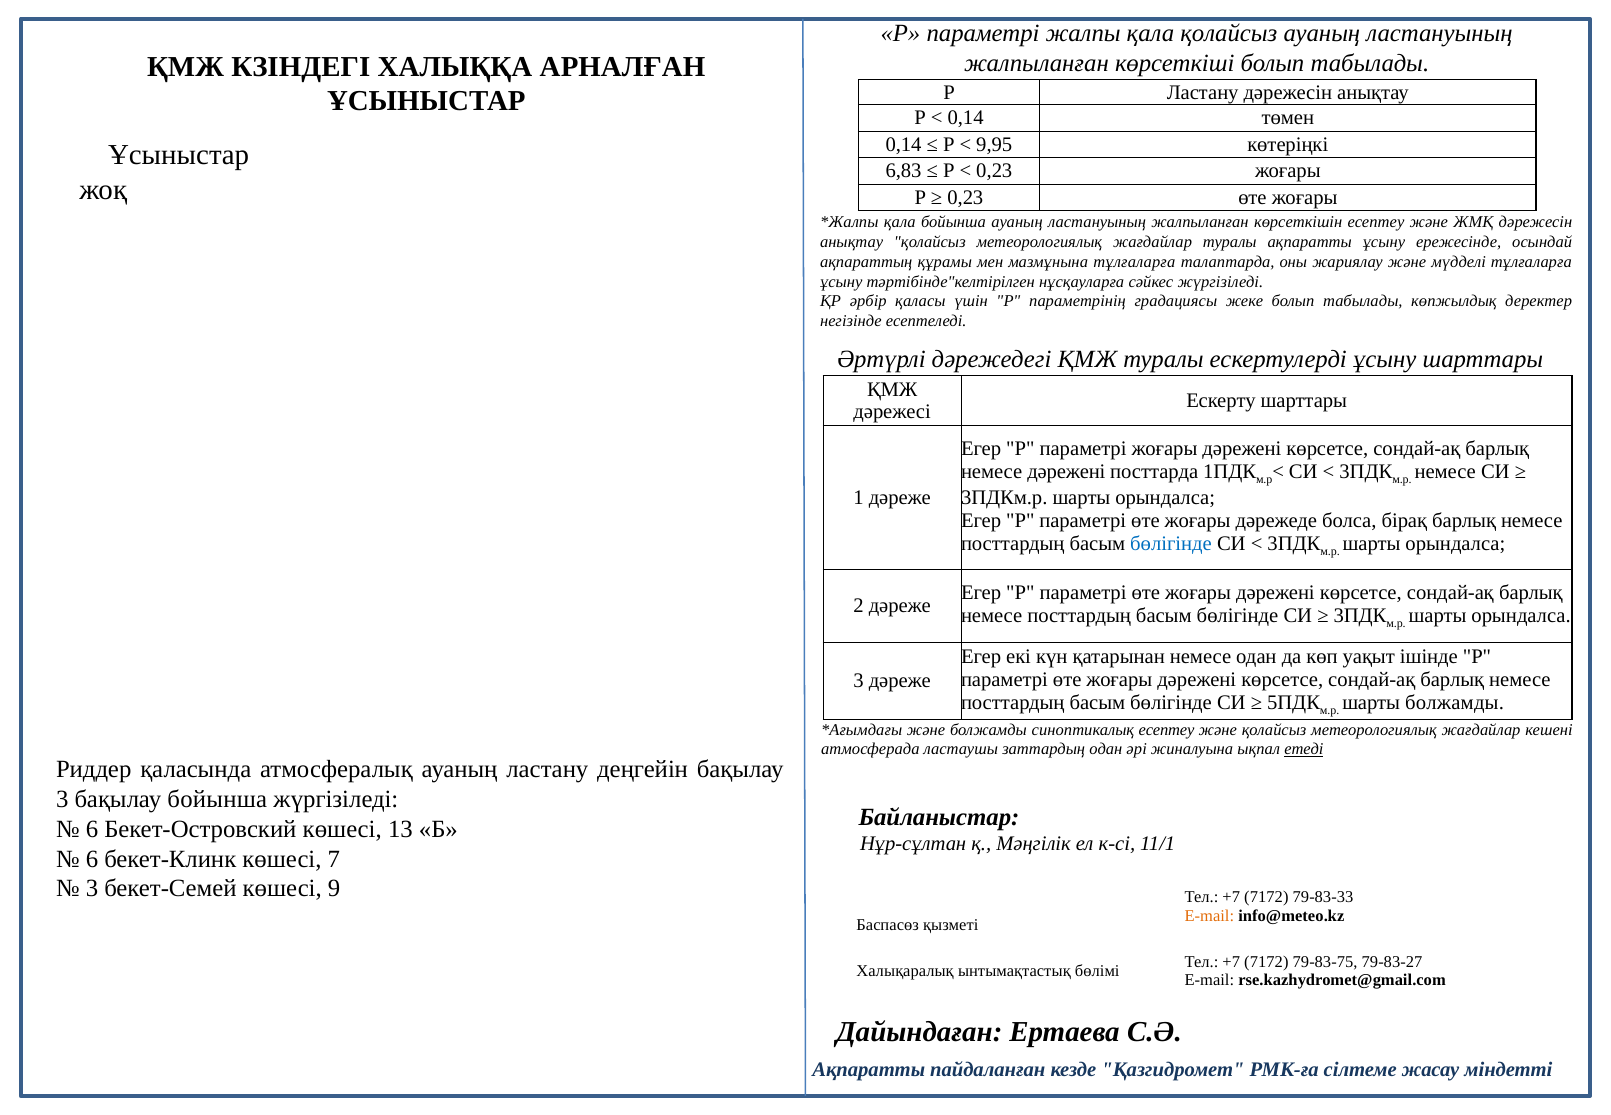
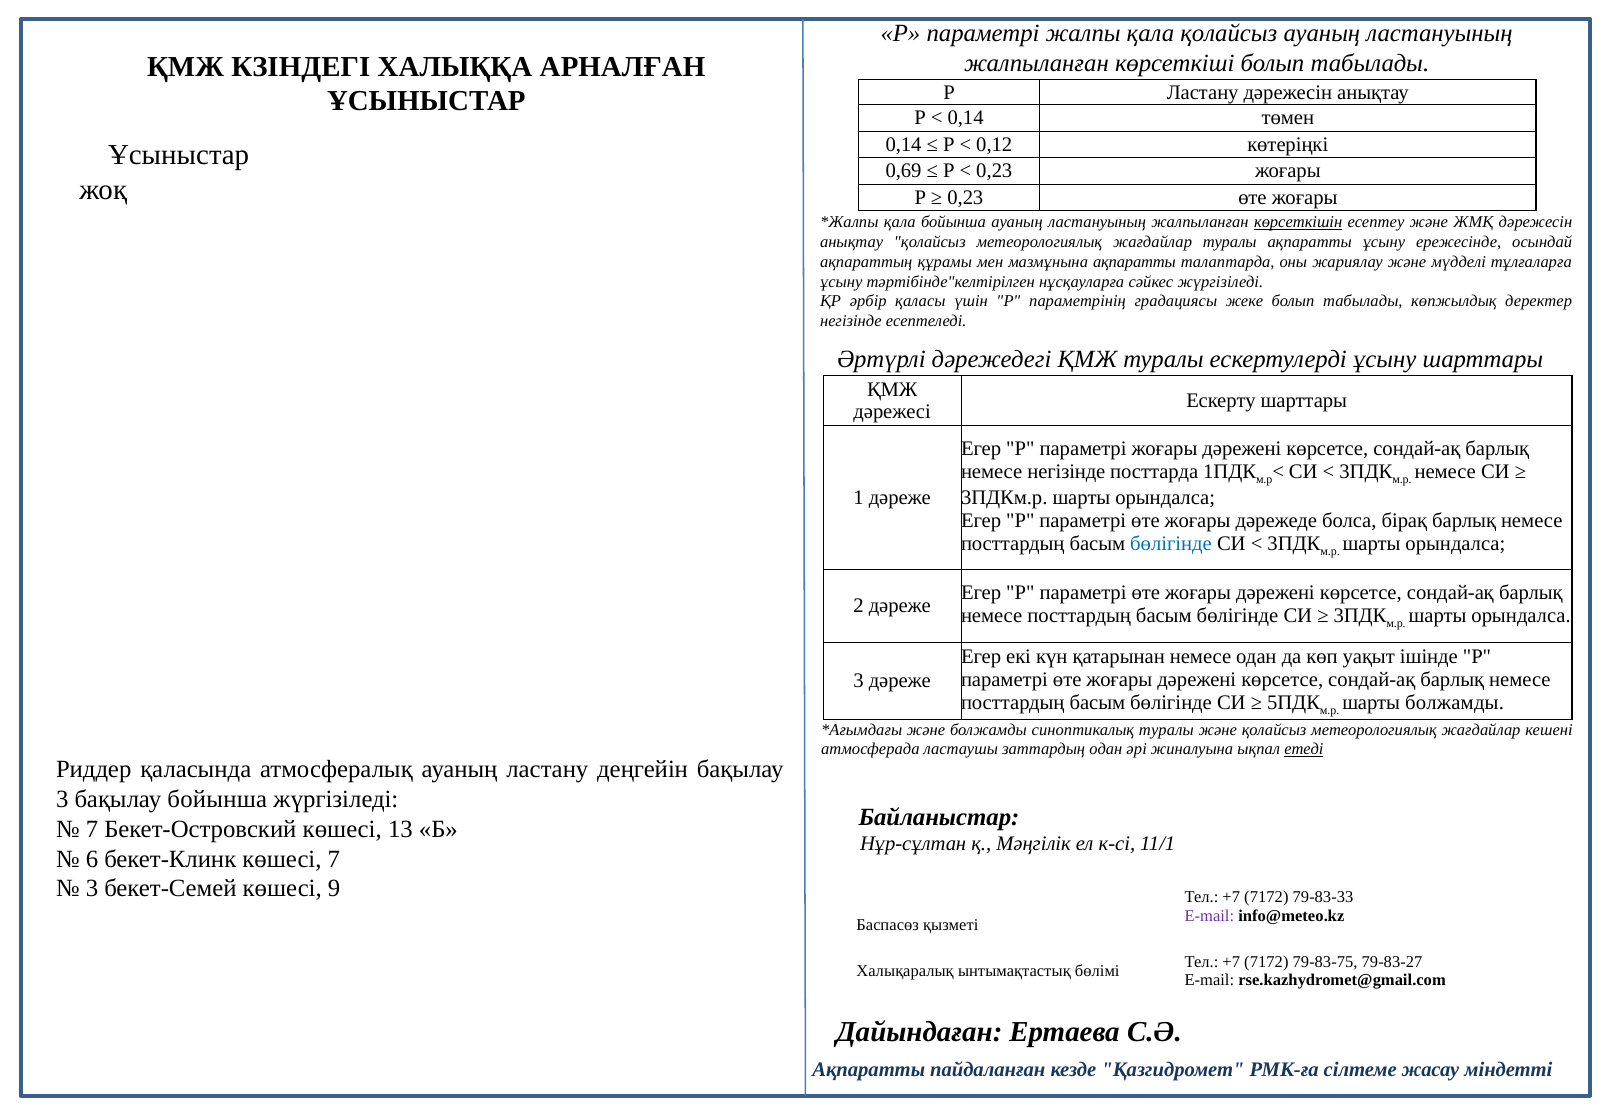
9,95: 9,95 -> 0,12 (994, 144)
6,83: 6,83 -> 0,69 (904, 171)
көрсеткішін underline: none -> present (1298, 222)
мазмұнына тұлғаларға: тұлғаларға -> ақпаратты (1134, 262)
немесе дәрежені: дәрежені -> негізінде (1066, 472)
синоптикалық есептеу: есептеу -> туралы (1166, 730)
6: 6 -> 7 (92, 829)
E-mail colour: orange -> purple (1209, 916)
